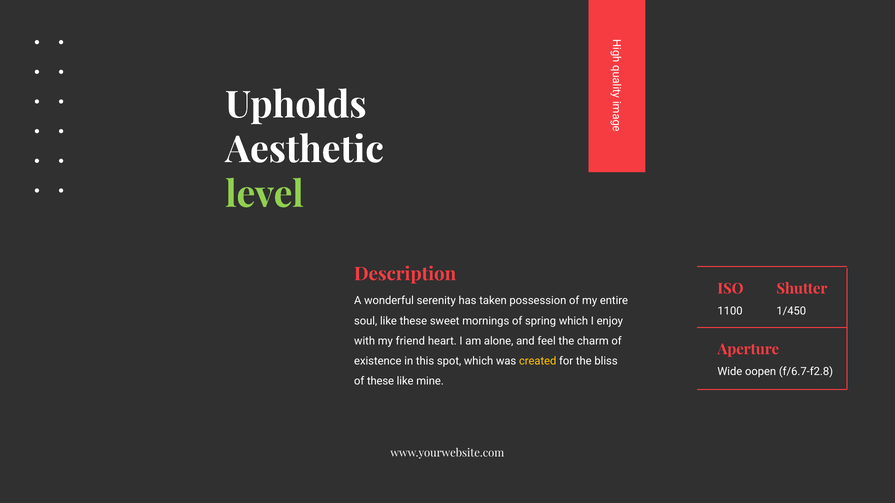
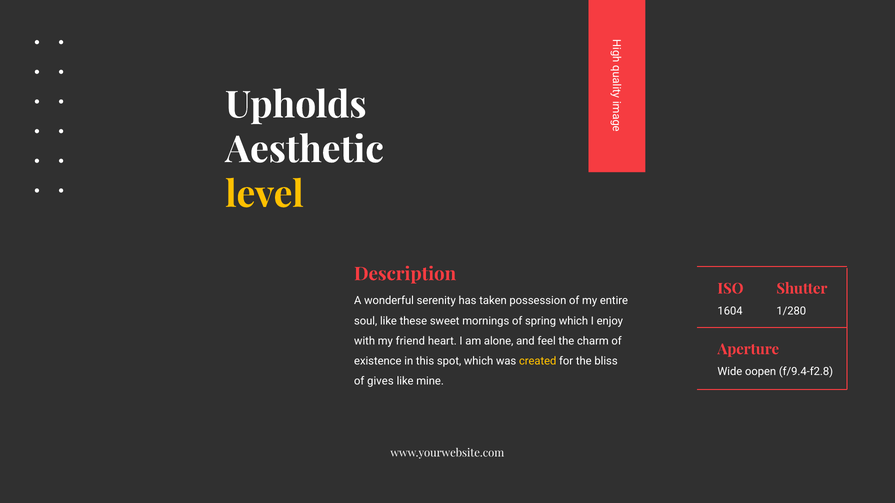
level colour: light green -> yellow (265, 195)
1100: 1100 -> 1604 (730, 311)
1/450: 1/450 -> 1/280 (791, 311)
f/6.7-f2.8: f/6.7-f2.8 -> f/9.4-f2.8 (806, 372)
of these: these -> gives (380, 382)
